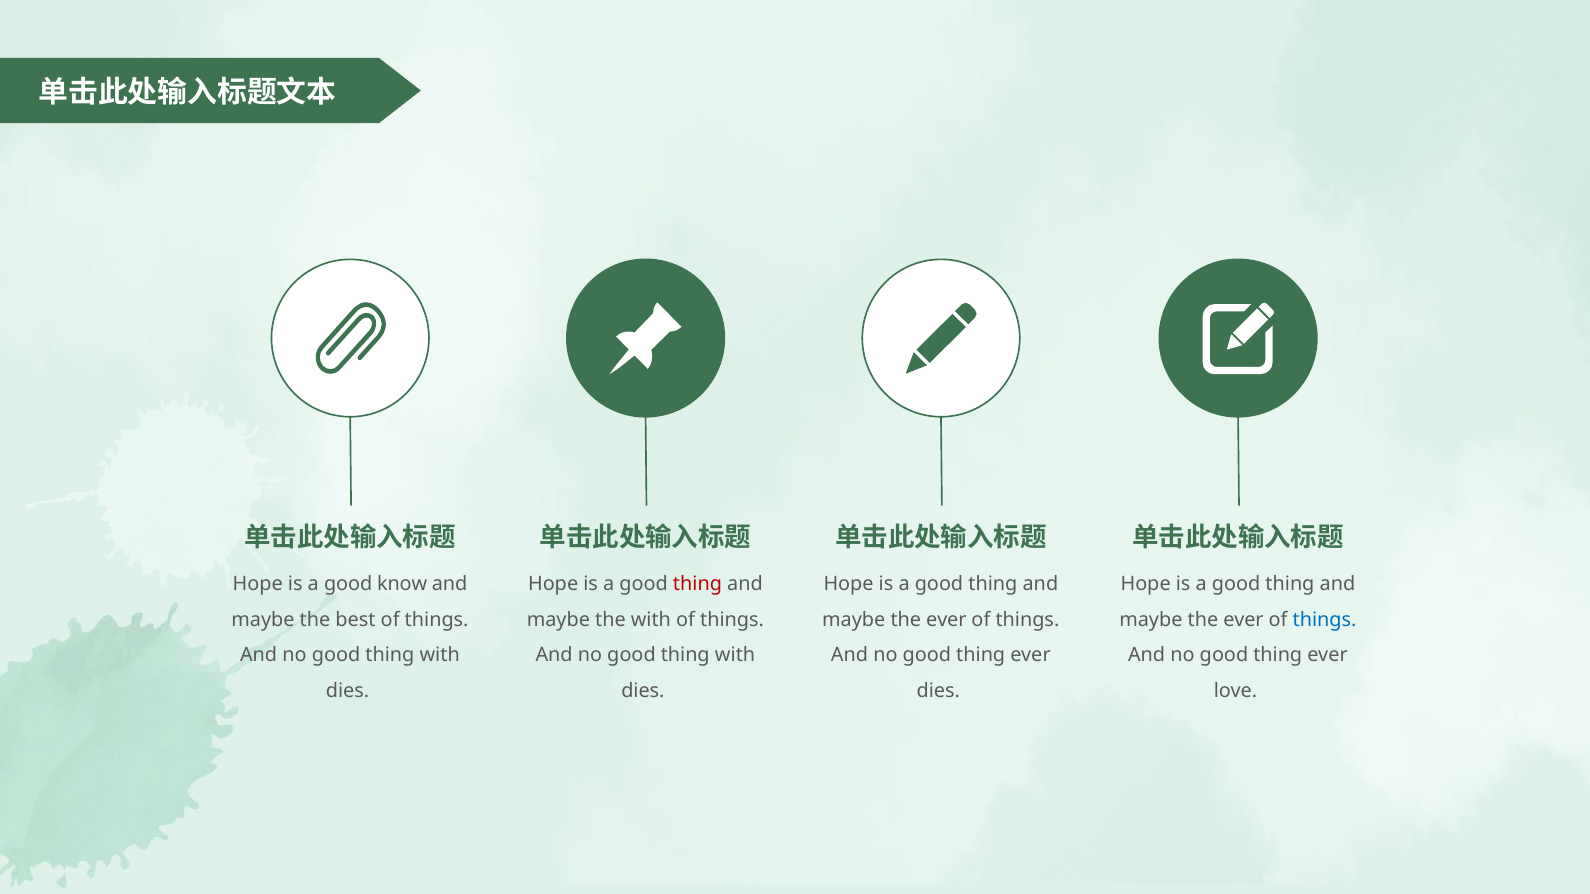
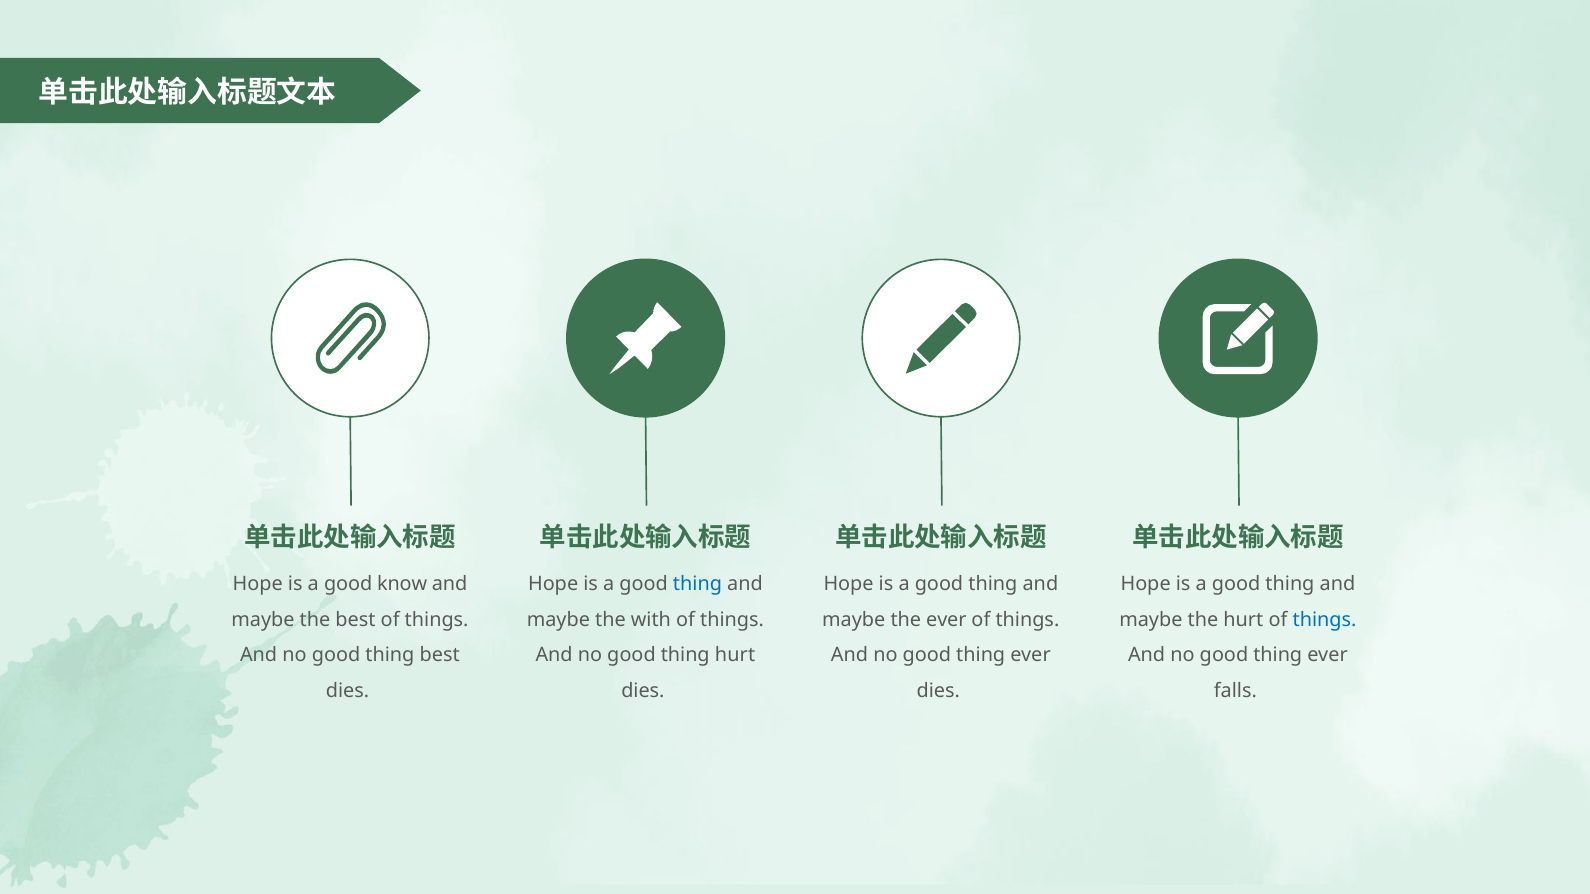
thing colour: red -> blue (697, 584)
ever: ever -> hurt (1243, 620)
with: with -> best (440, 656)
with: with -> hurt (735, 656)
love: love -> falls (1235, 691)
